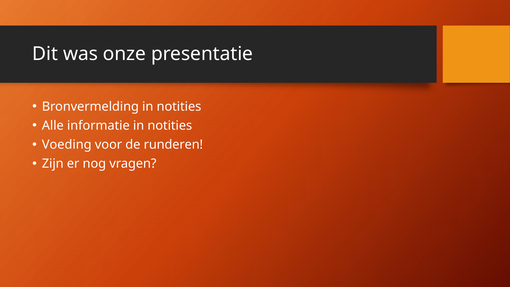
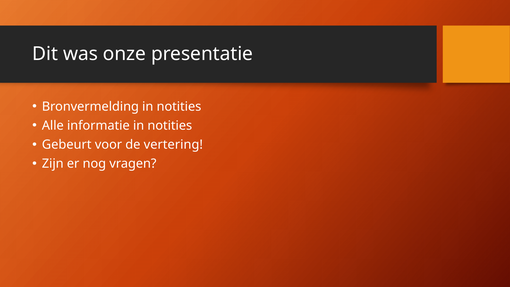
Voeding: Voeding -> Gebeurt (67, 145)
runderen: runderen -> vertering (173, 145)
